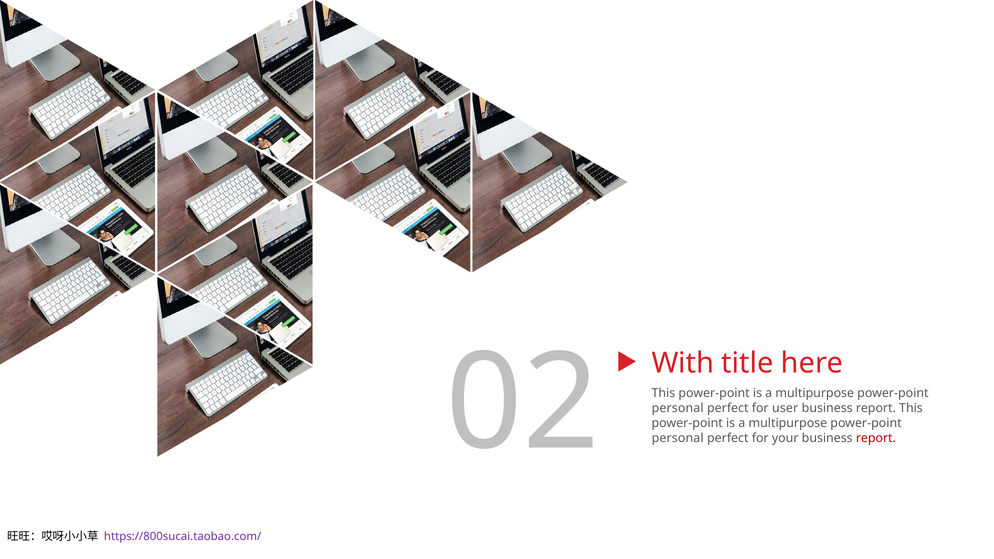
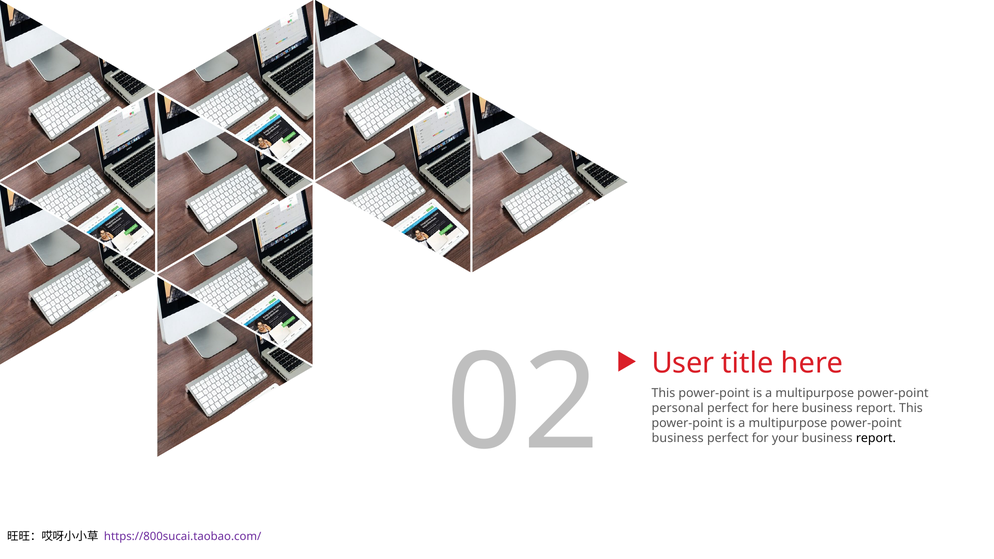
With: With -> User (683, 364)
for user: user -> here (785, 408)
personal: personal -> business (678, 438)
report colour: red -> black (876, 438)
